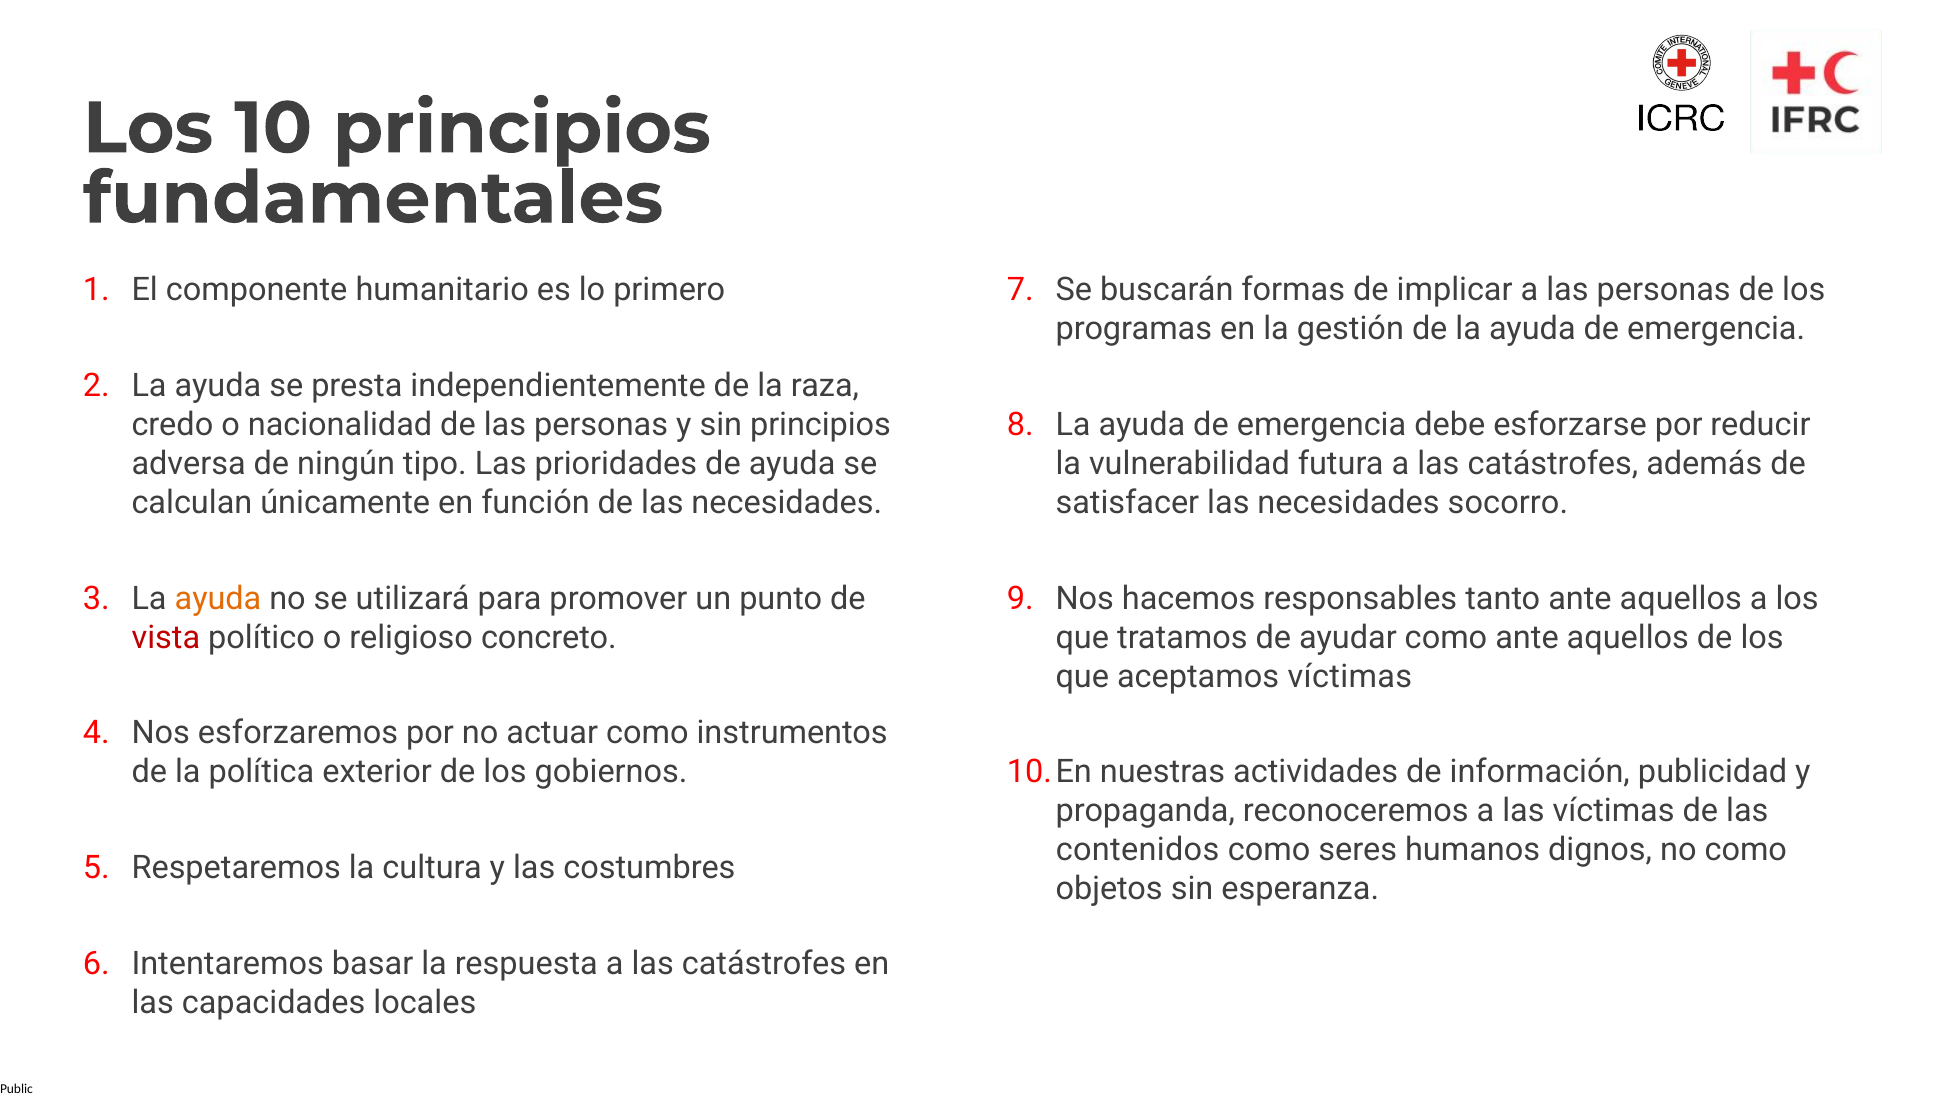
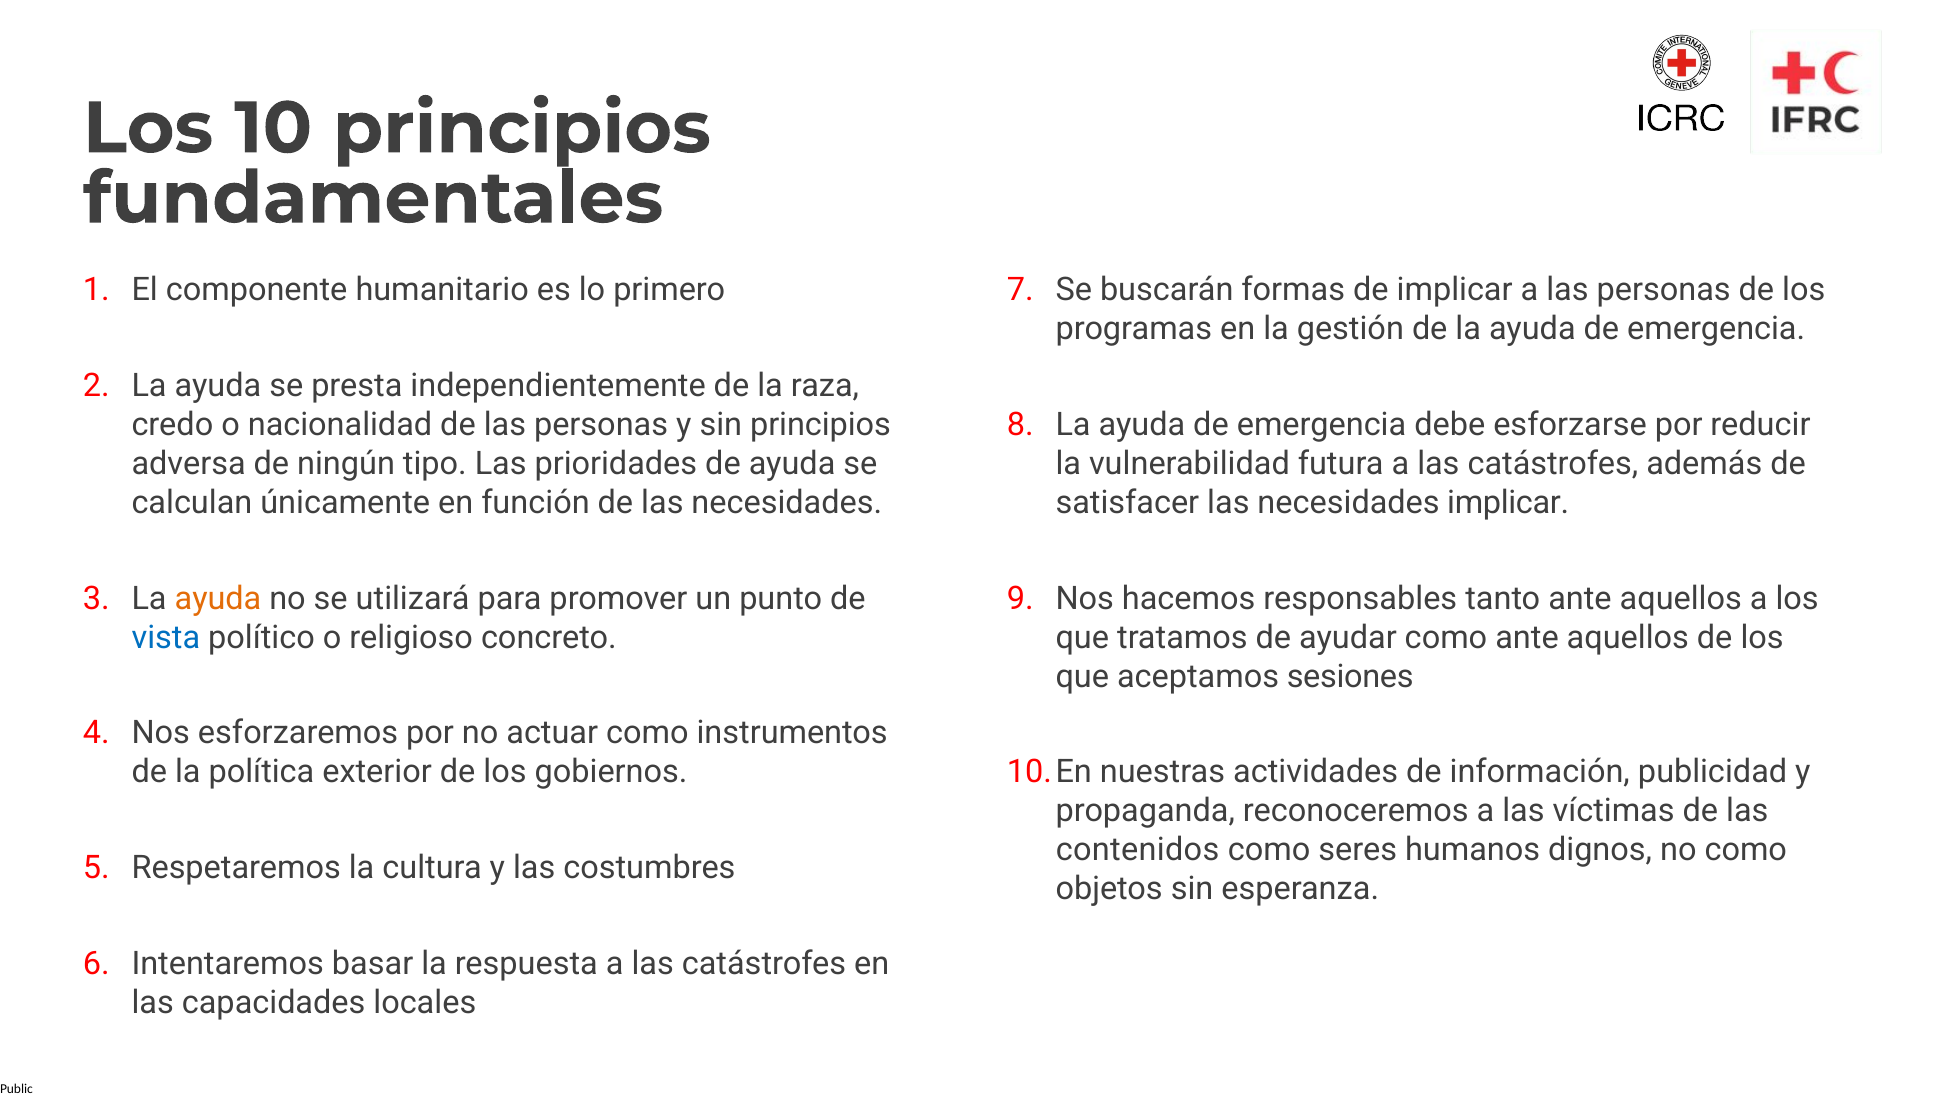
necesidades socorro: socorro -> implicar (1508, 503)
vista colour: red -> blue (166, 637)
aceptamos víctimas: víctimas -> sesiones (1350, 676)
